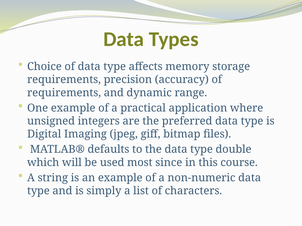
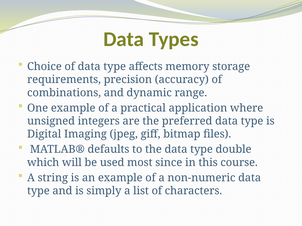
requirements: requirements -> combinations (64, 93)
